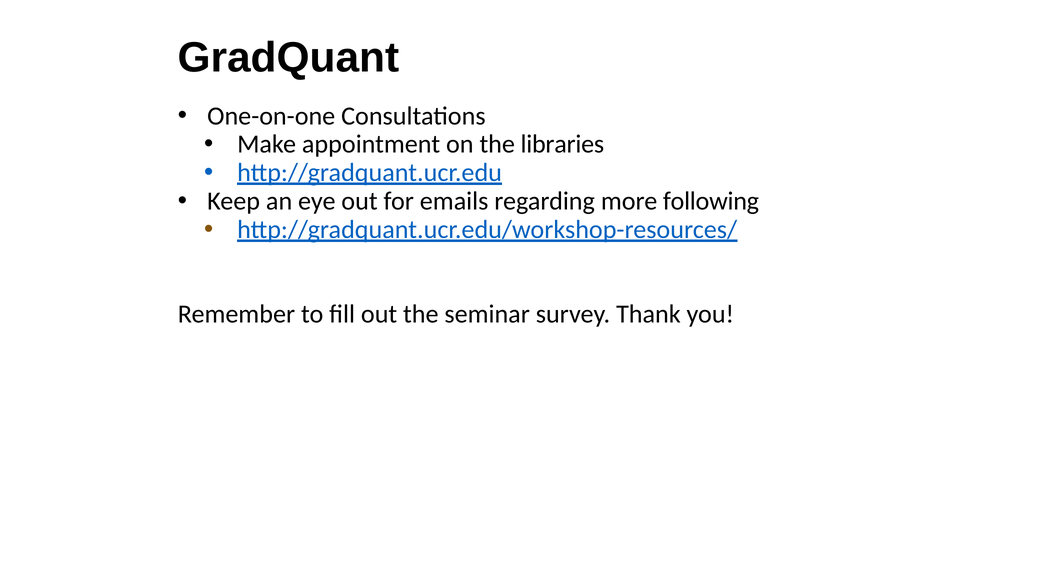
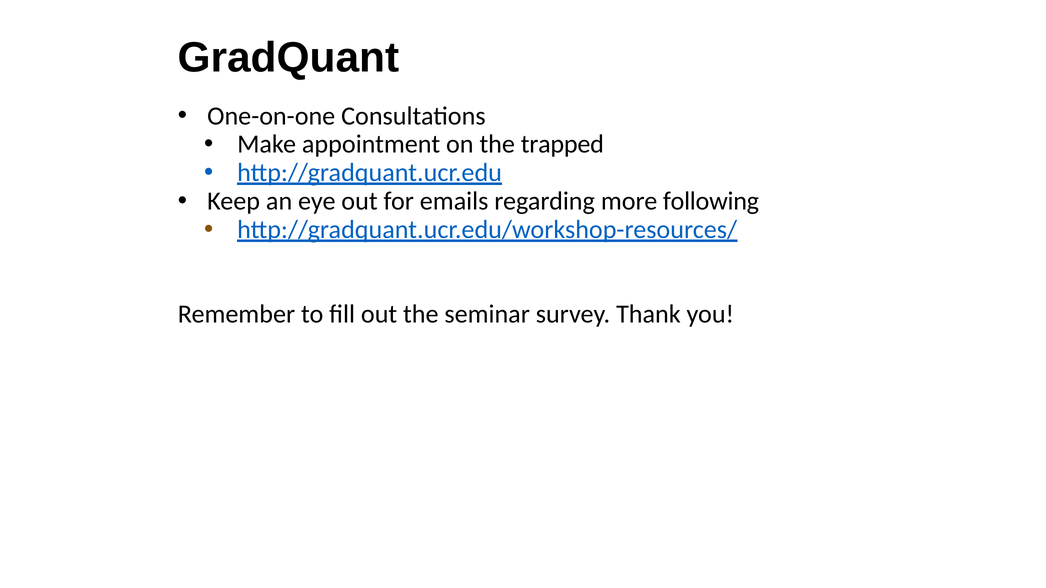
libraries: libraries -> trapped (562, 144)
